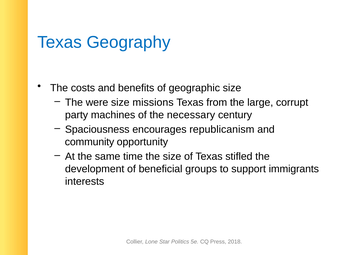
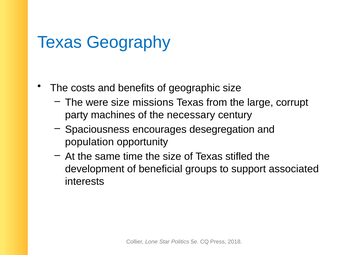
republicanism: republicanism -> desegregation (222, 130)
community: community -> population (89, 142)
immigrants: immigrants -> associated (294, 169)
